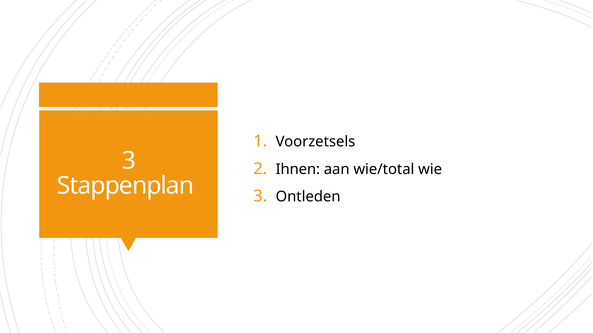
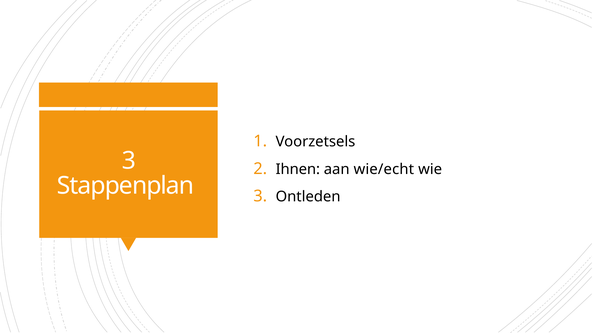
wie/total: wie/total -> wie/echt (384, 170)
